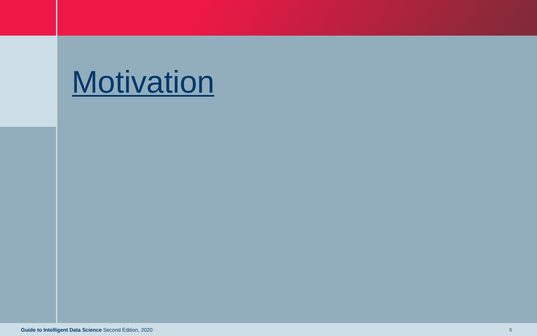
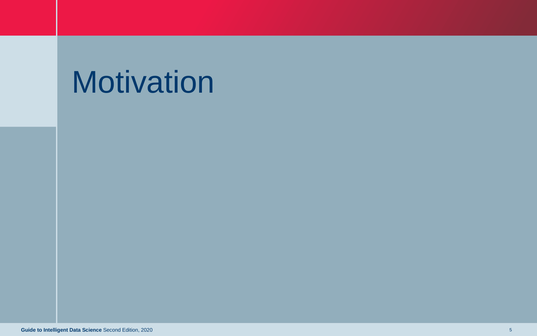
Motivation underline: present -> none (143, 82)
